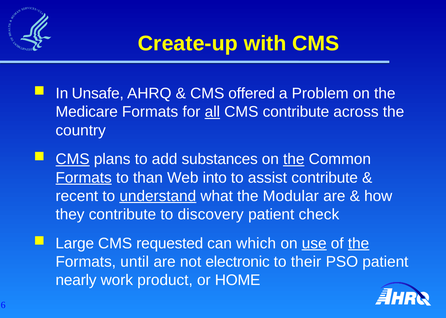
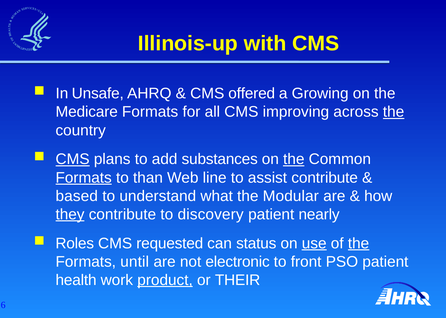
Create-up: Create-up -> Illinois-up (188, 44)
Problem: Problem -> Growing (320, 94)
all underline: present -> none (212, 112)
CMS contribute: contribute -> improving (296, 112)
the underline: none -> present (394, 112)
into: into -> line (215, 178)
recent: recent -> based (77, 196)
understand underline: present -> none (158, 196)
they underline: none -> present (70, 215)
check: check -> nearly (319, 215)
Large: Large -> Roles (75, 244)
which: which -> status (256, 244)
their: their -> front (306, 262)
nearly: nearly -> health (76, 281)
product underline: none -> present (165, 281)
HOME: HOME -> THEIR (238, 281)
